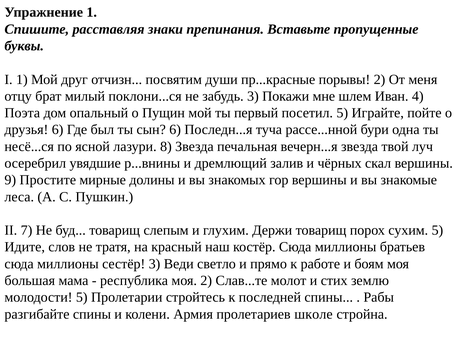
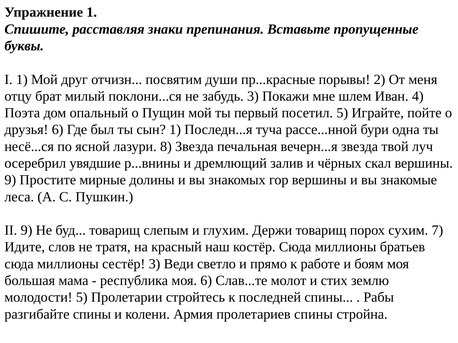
сын 6: 6 -> 1 (175, 130)
II 7: 7 -> 9 (27, 231)
сухим 5: 5 -> 7 (437, 231)
моя 2: 2 -> 6 (206, 281)
пролетариев школе: школе -> спины (314, 315)
